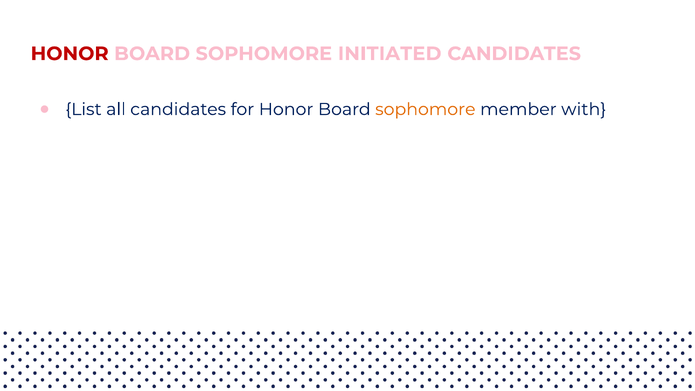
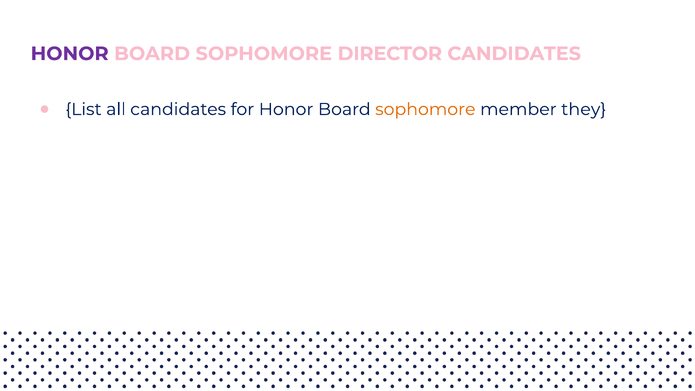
HONOR colour: red -> purple (70, 54)
INITIATED: INITIATED -> DIRECTOR (390, 54)
with: with -> they (584, 109)
